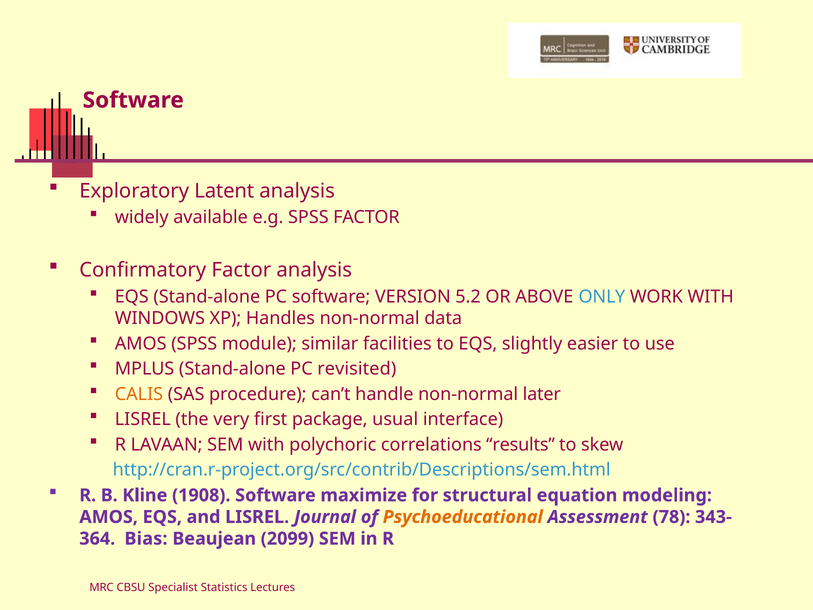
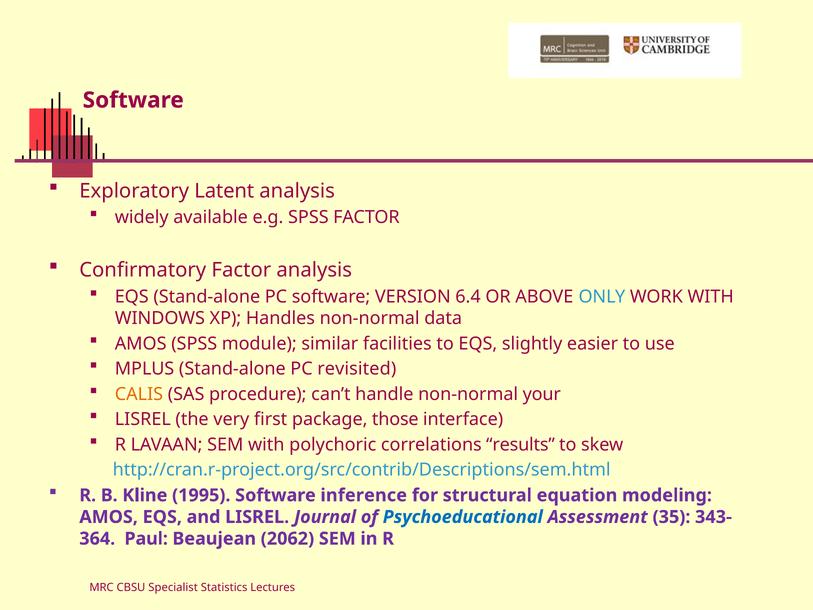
5.2: 5.2 -> 6.4 (468, 296)
later: later -> your (542, 394)
usual: usual -> those (395, 419)
1908: 1908 -> 1995 (201, 495)
maximize: maximize -> inference (364, 495)
Psychoeducational colour: orange -> blue (463, 517)
78: 78 -> 35 (671, 517)
Bias: Bias -> Paul (146, 538)
2099: 2099 -> 2062 (287, 538)
